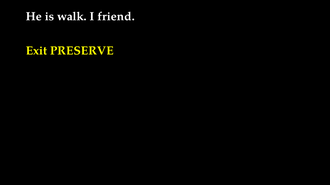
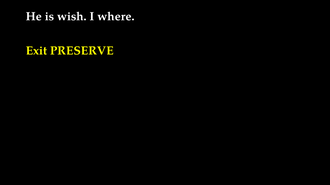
walk: walk -> wish (72, 16)
friend: friend -> where (116, 16)
